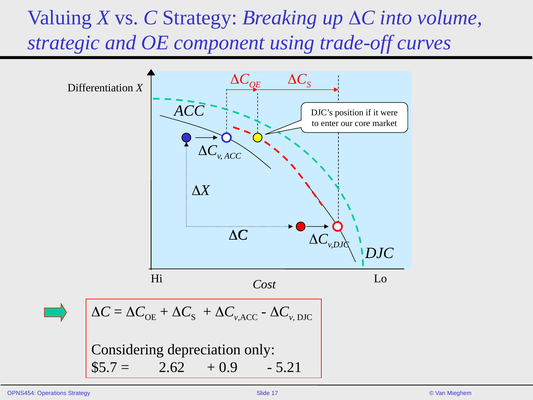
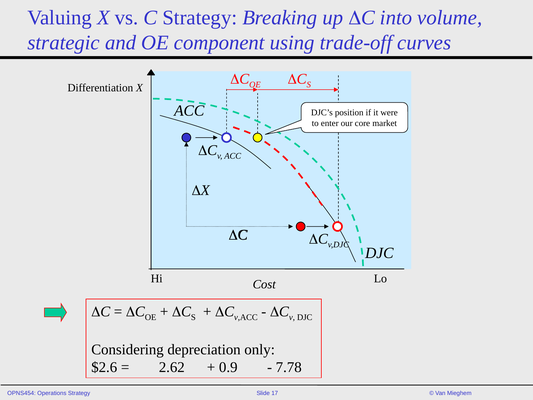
$5.7: $5.7 -> $2.6 (104, 367)
5.21: 5.21 -> 7.78 (289, 367)
